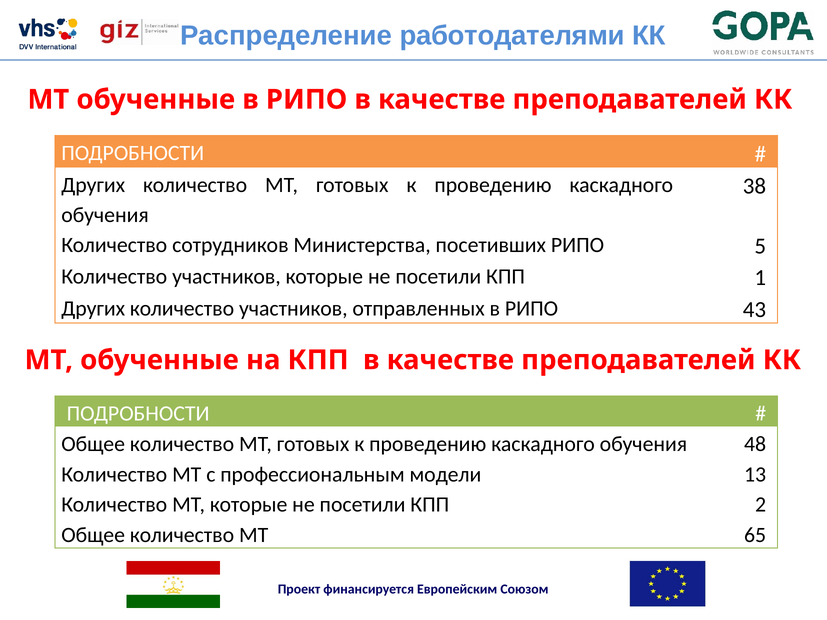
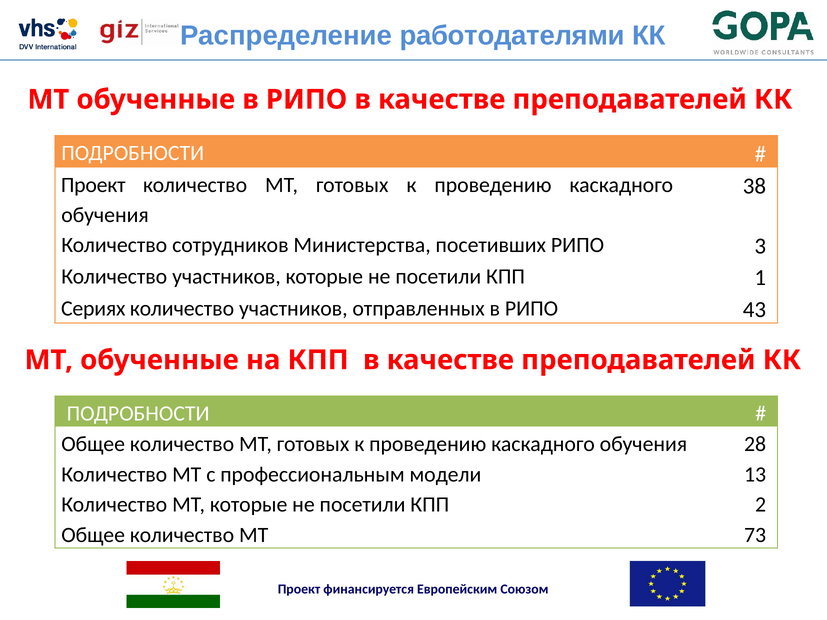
Других: Других -> Проект (93, 185)
5: 5 -> 3 (760, 246)
Других: Других -> Сериях (93, 309)
48: 48 -> 28 (755, 444)
65: 65 -> 73 (755, 535)
